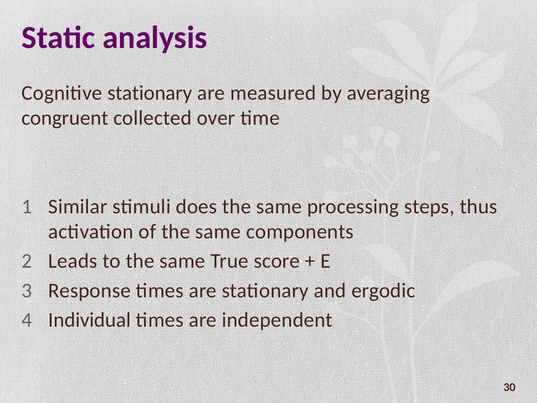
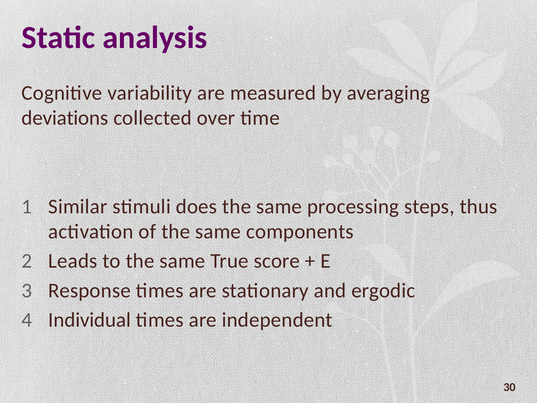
Cognitive stationary: stationary -> variability (150, 93)
congruent: congruent -> deviations (65, 118)
